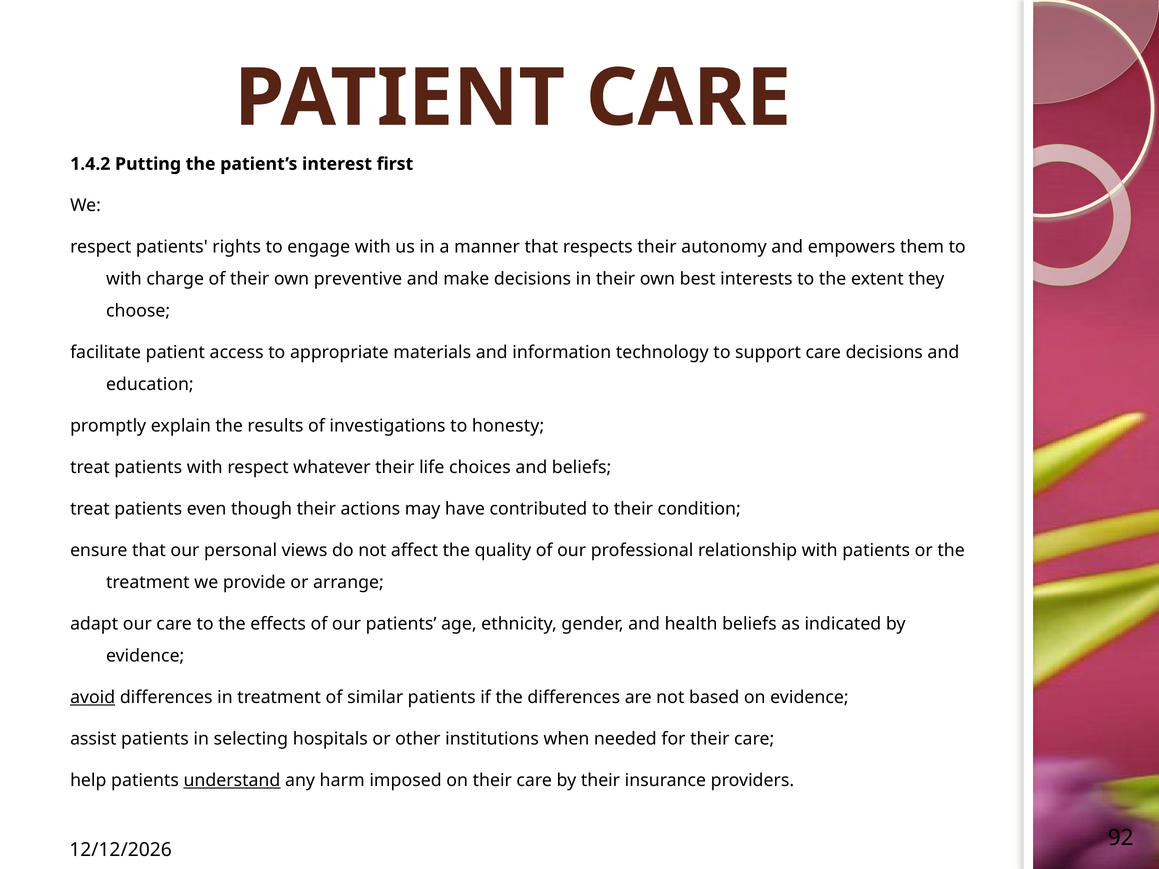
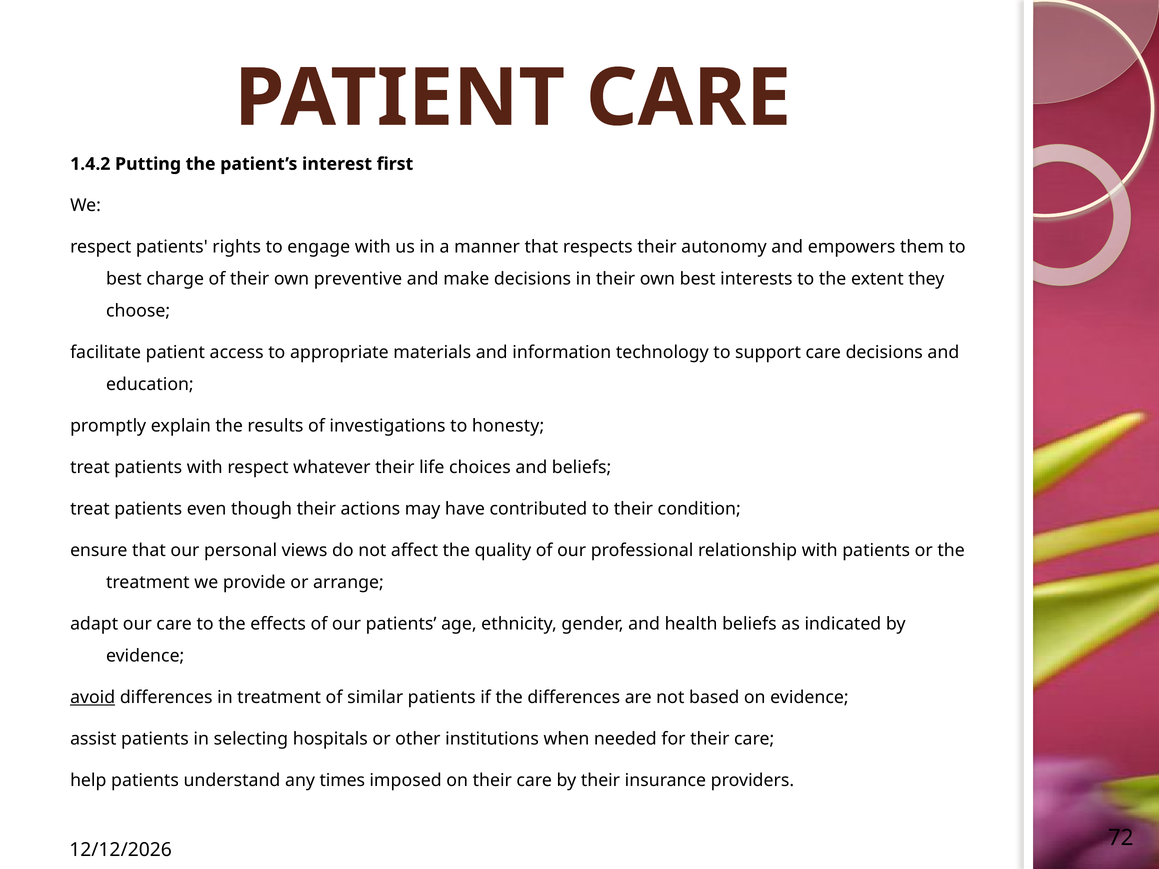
with: with -> best (124, 279)
understand underline: present -> none (232, 781)
harm: harm -> times (342, 781)
92: 92 -> 72 (1121, 838)
